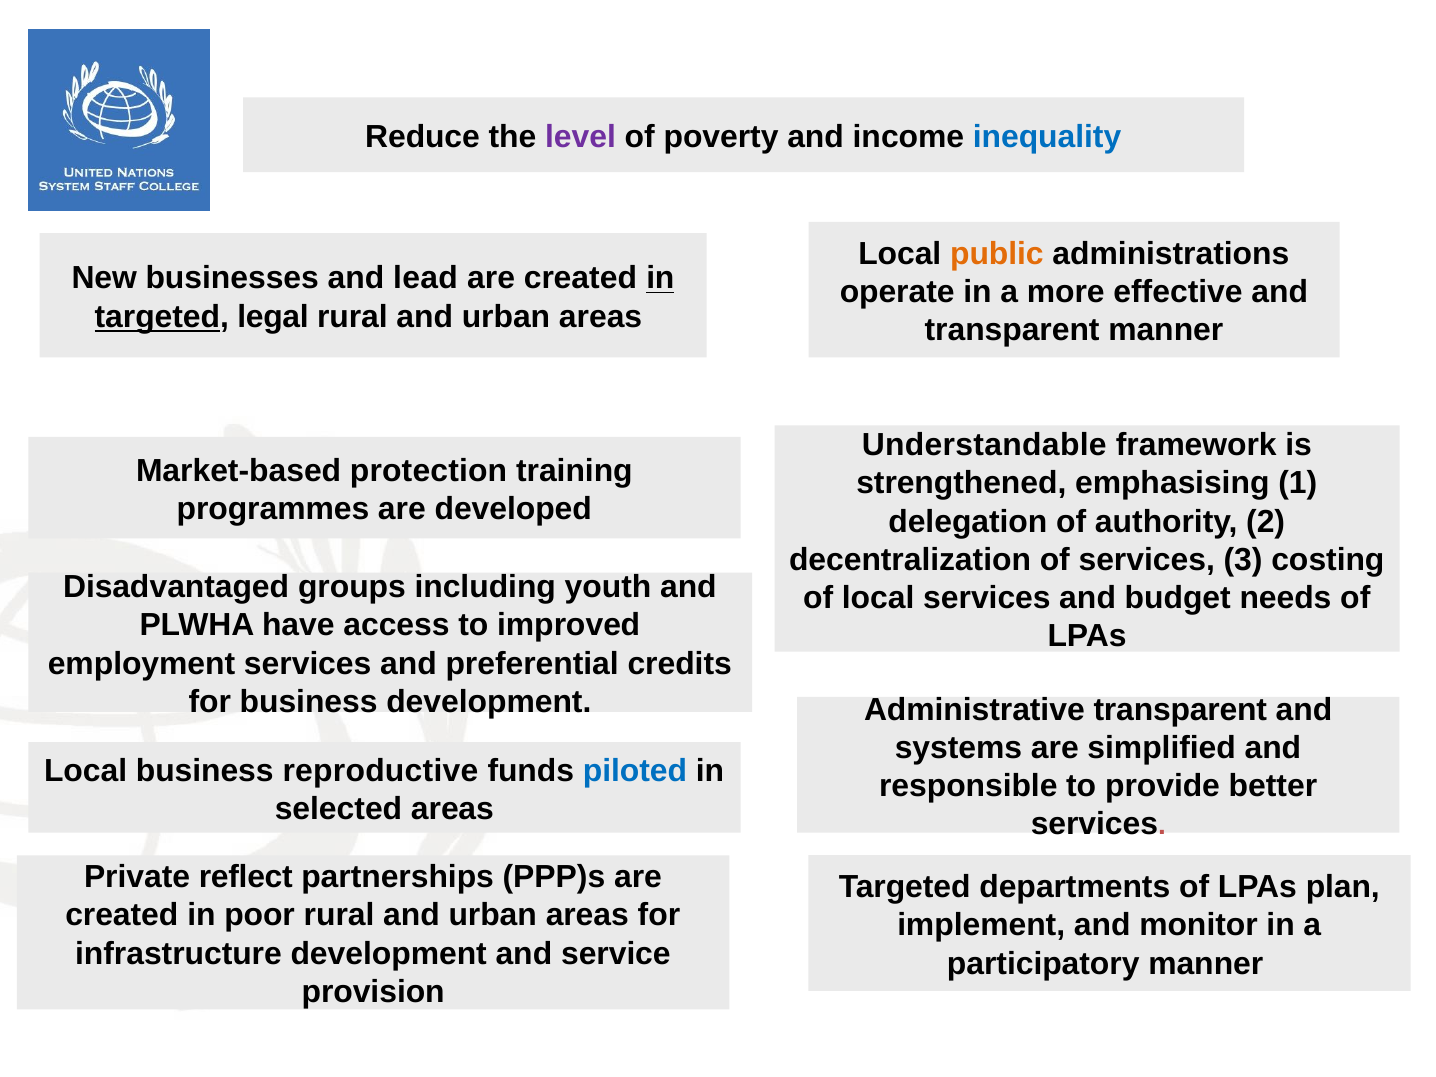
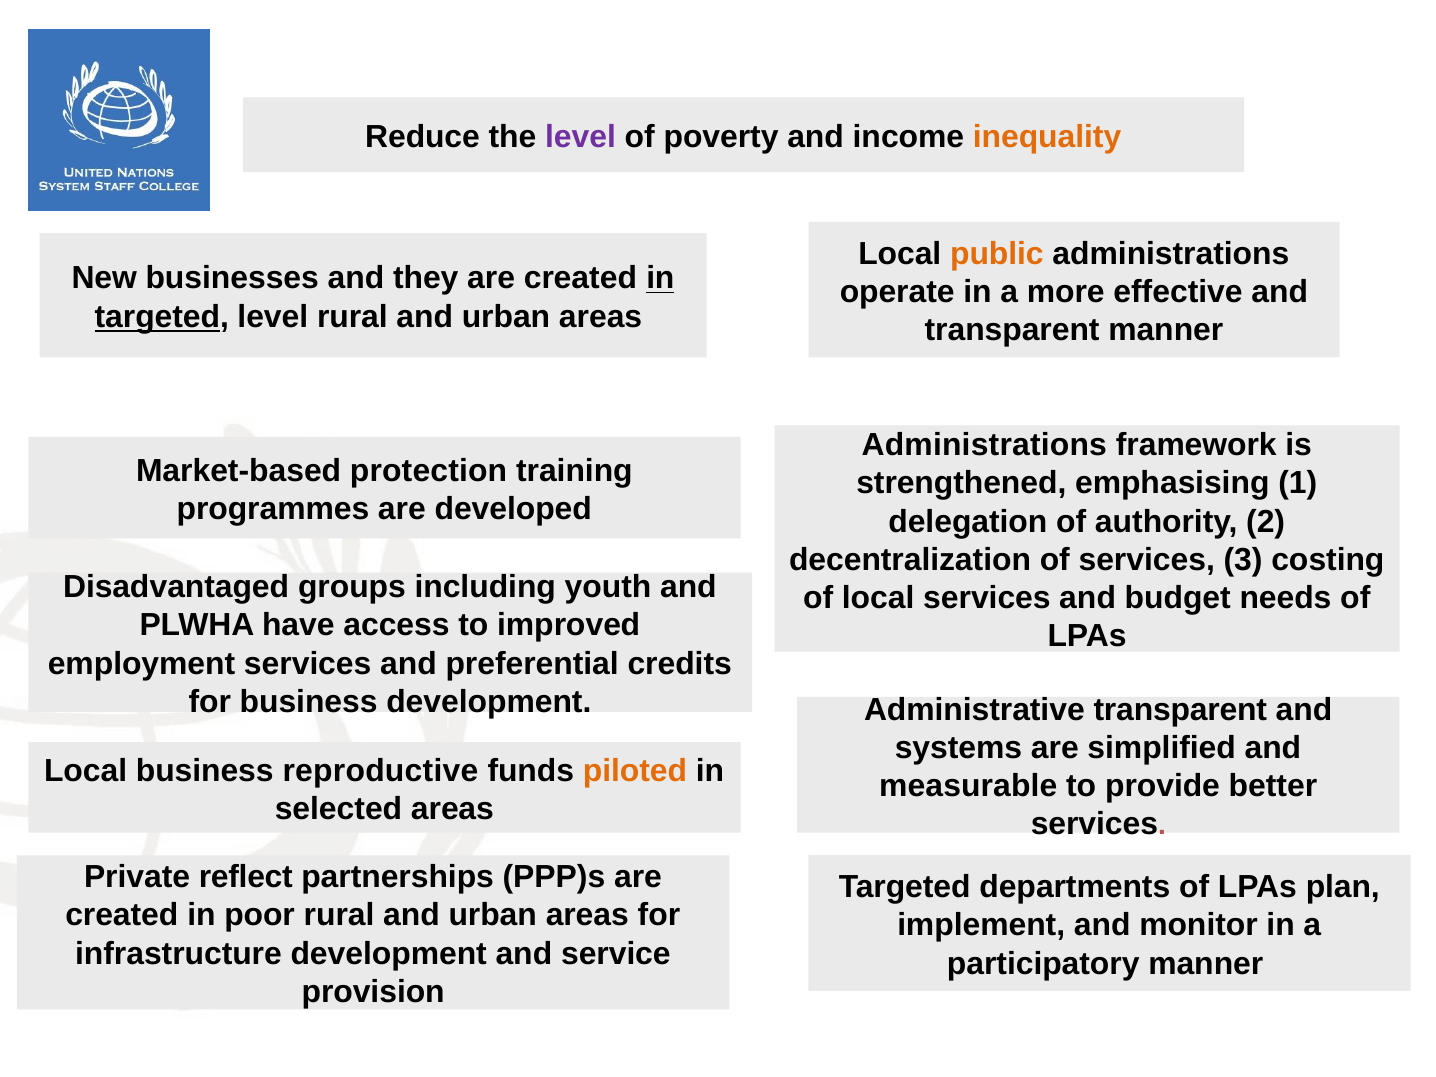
inequality colour: blue -> orange (1047, 137)
lead: lead -> they (426, 278)
targeted legal: legal -> level (273, 317)
Understandable: Understandable -> Administrations (984, 445)
piloted colour: blue -> orange (635, 771)
responsible: responsible -> measurable (968, 786)
